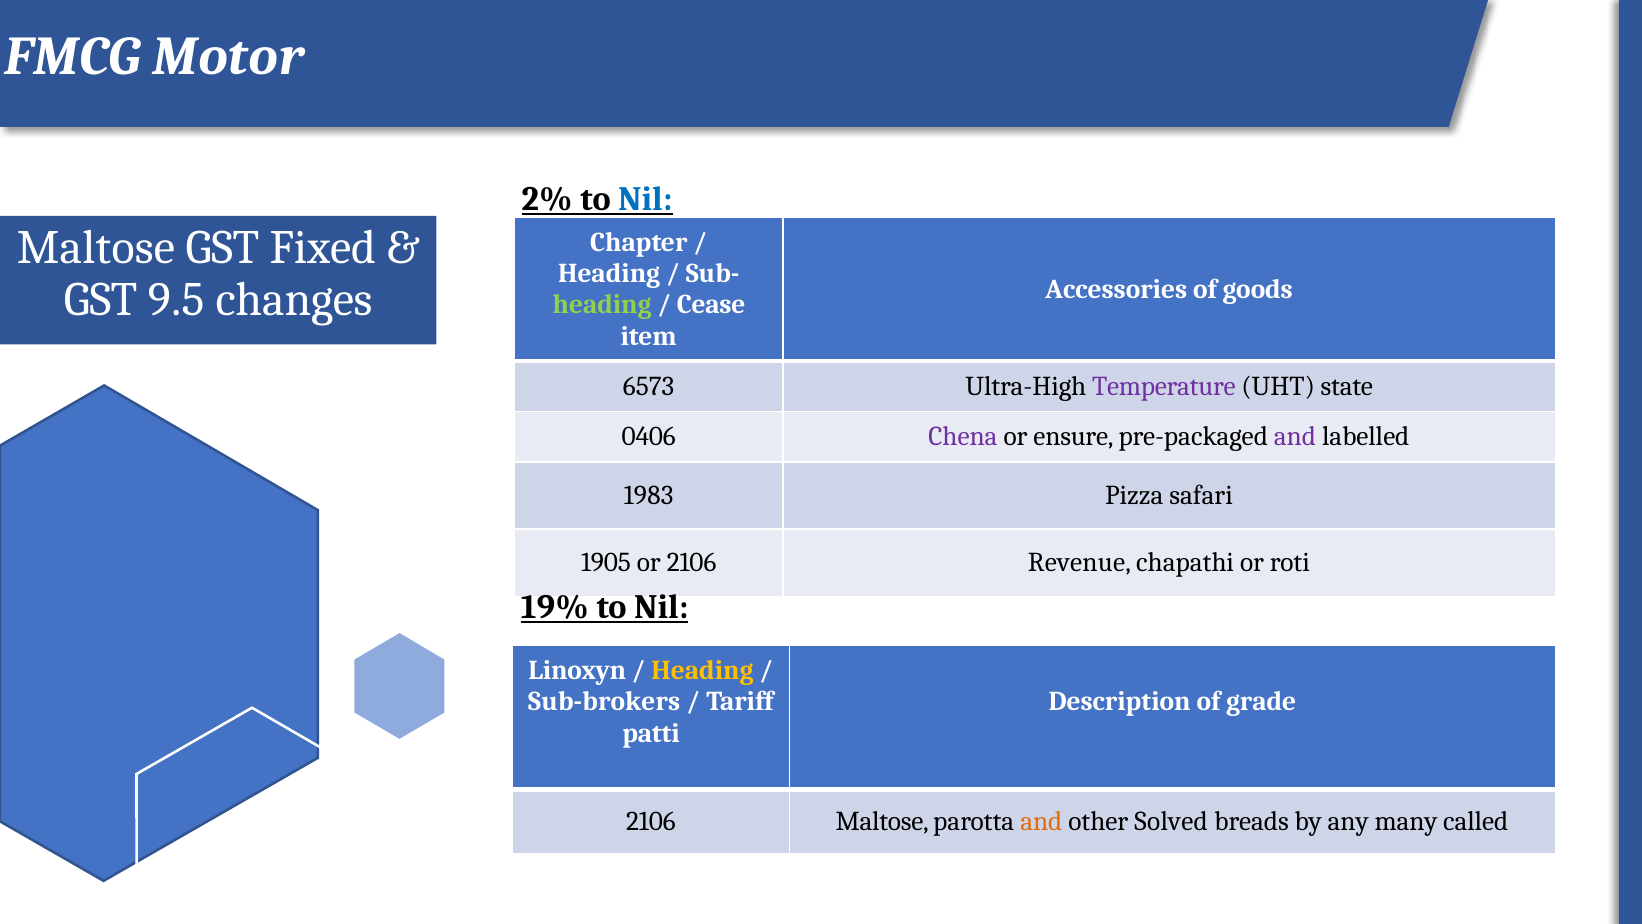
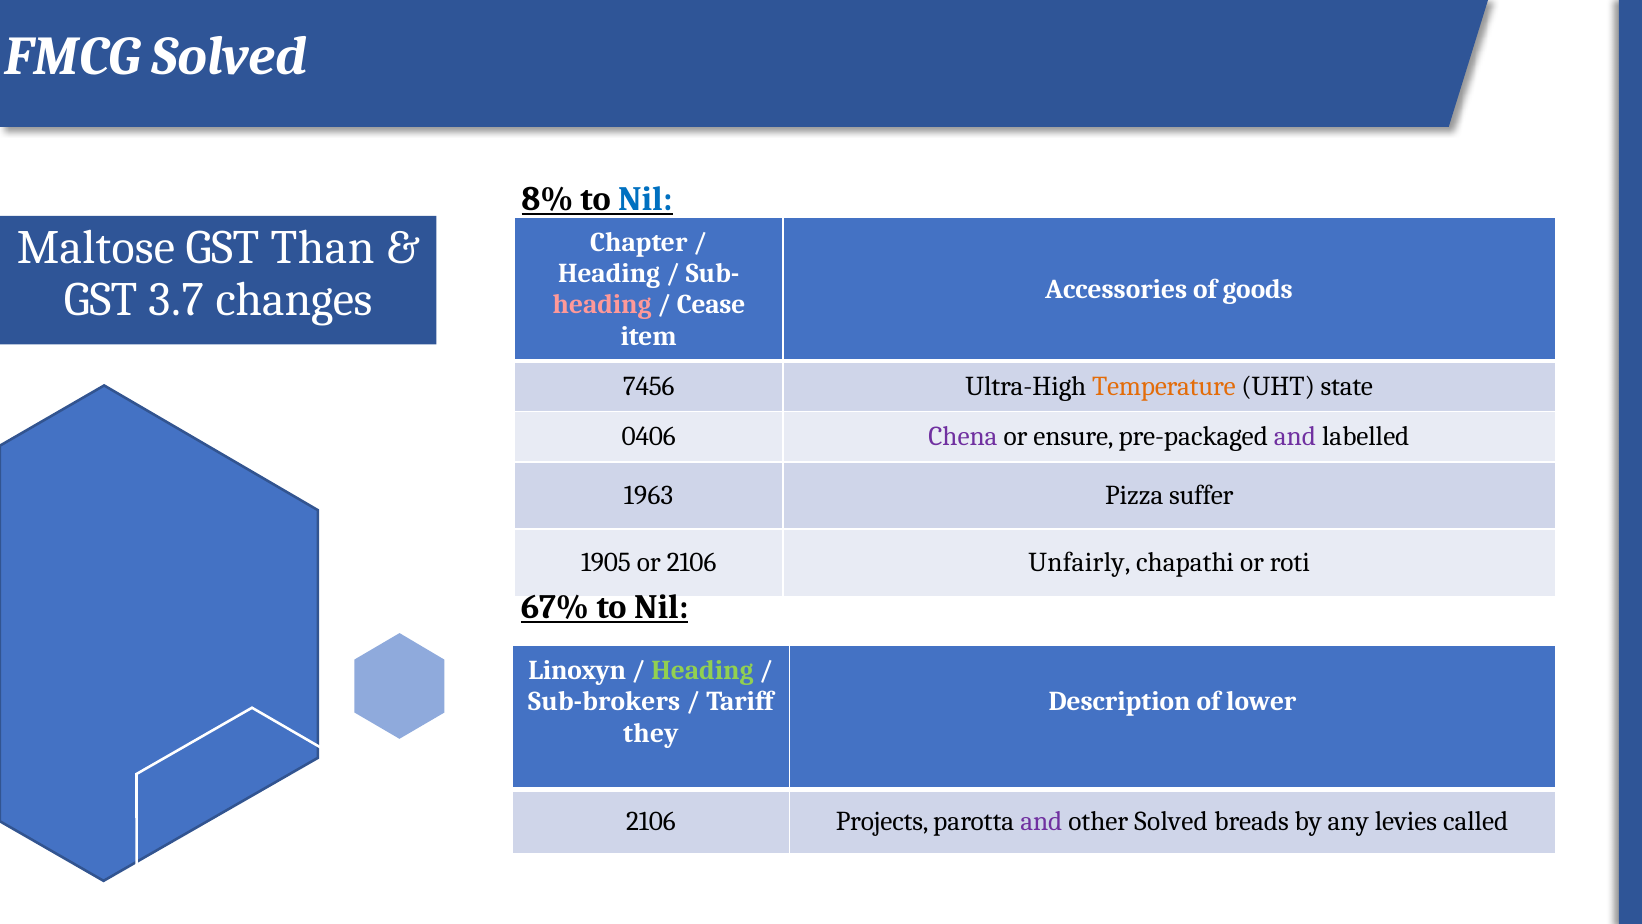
FMCG Motor: Motor -> Solved (229, 57)
2%: 2% -> 8% (547, 199)
Fixed: Fixed -> Than (323, 247)
9.5: 9.5 -> 3.7 (176, 299)
heading colour: light green -> pink (602, 305)
6573: 6573 -> 7456 (649, 386)
Temperature colour: purple -> orange (1164, 386)
1983: 1983 -> 1963 (649, 495)
safari: safari -> suffer (1201, 495)
Revenue: Revenue -> Unfairly (1079, 563)
19%: 19% -> 67% (555, 607)
Heading colour: yellow -> light green (702, 670)
grade: grade -> lower (1261, 701)
patti: patti -> they (651, 733)
2106 Maltose: Maltose -> Projects (882, 821)
and colour: orange -> purple (1041, 821)
many: many -> levies (1406, 821)
